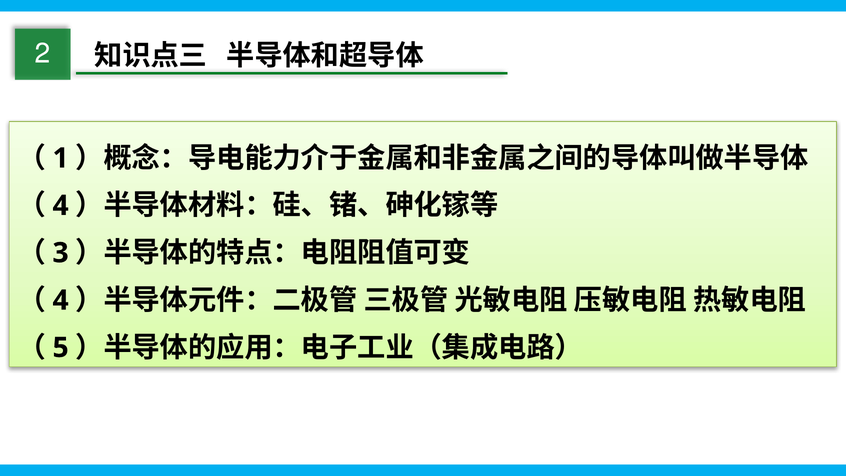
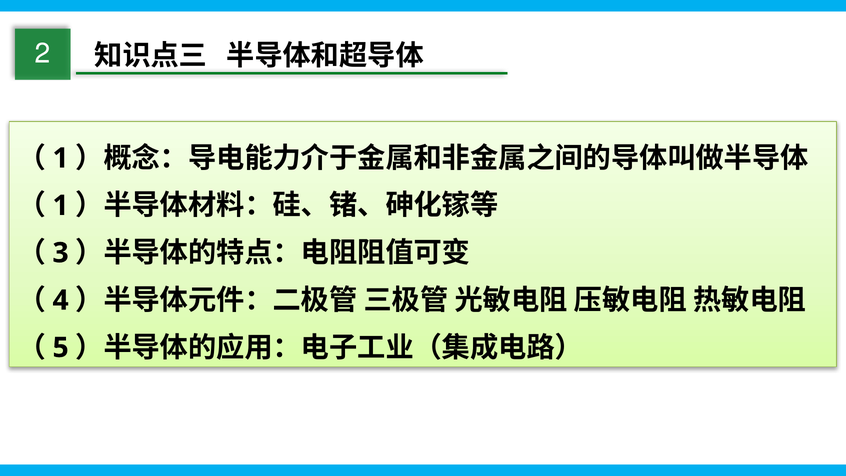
4: 4 -> 1 (61, 206)
